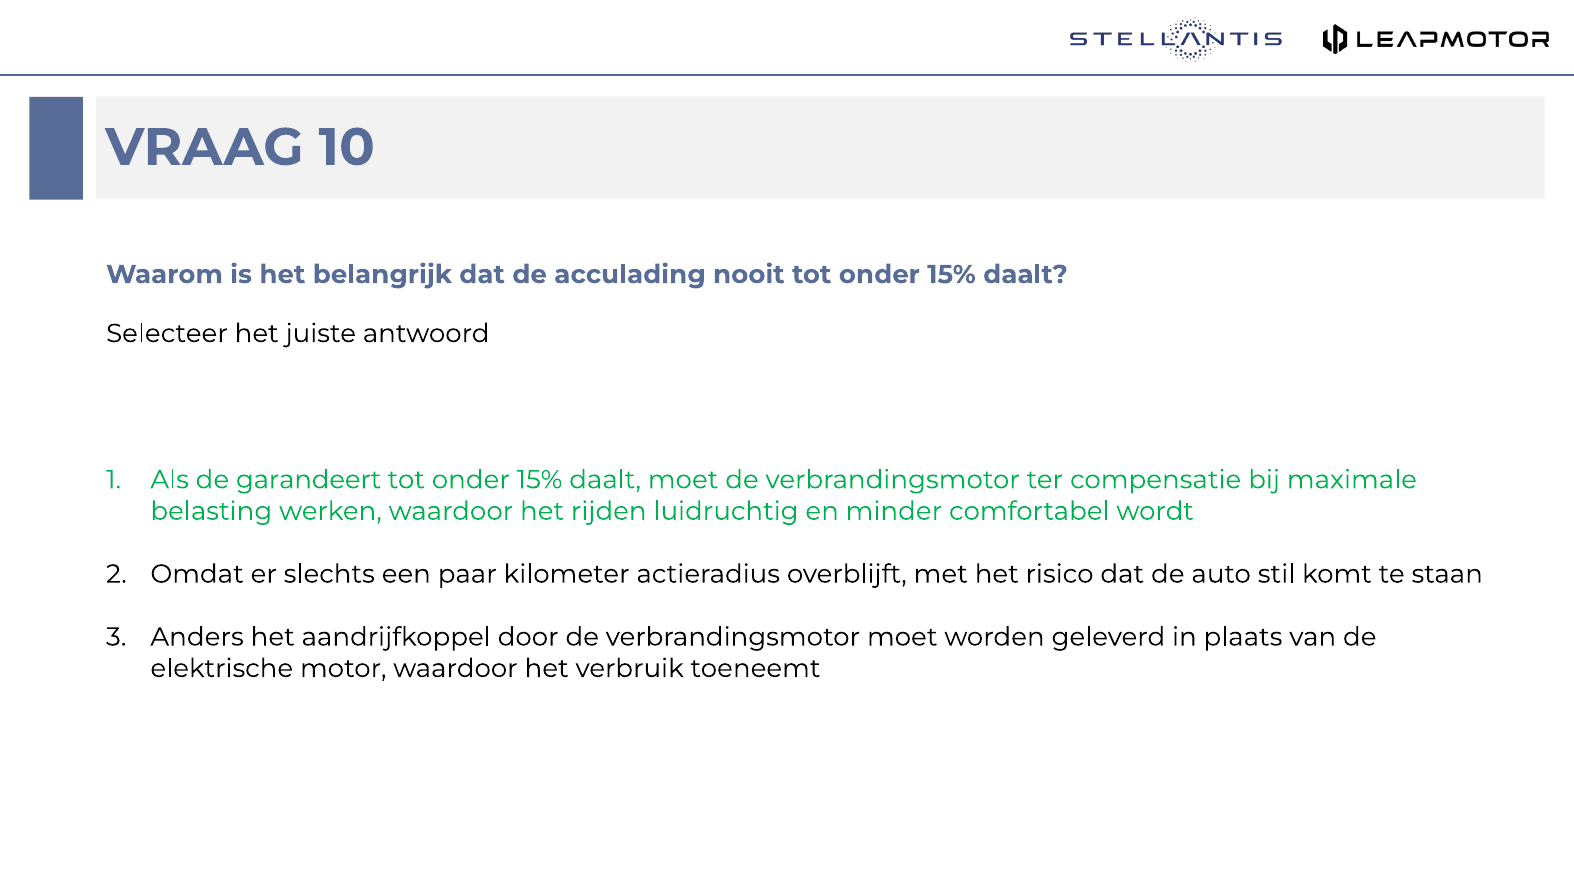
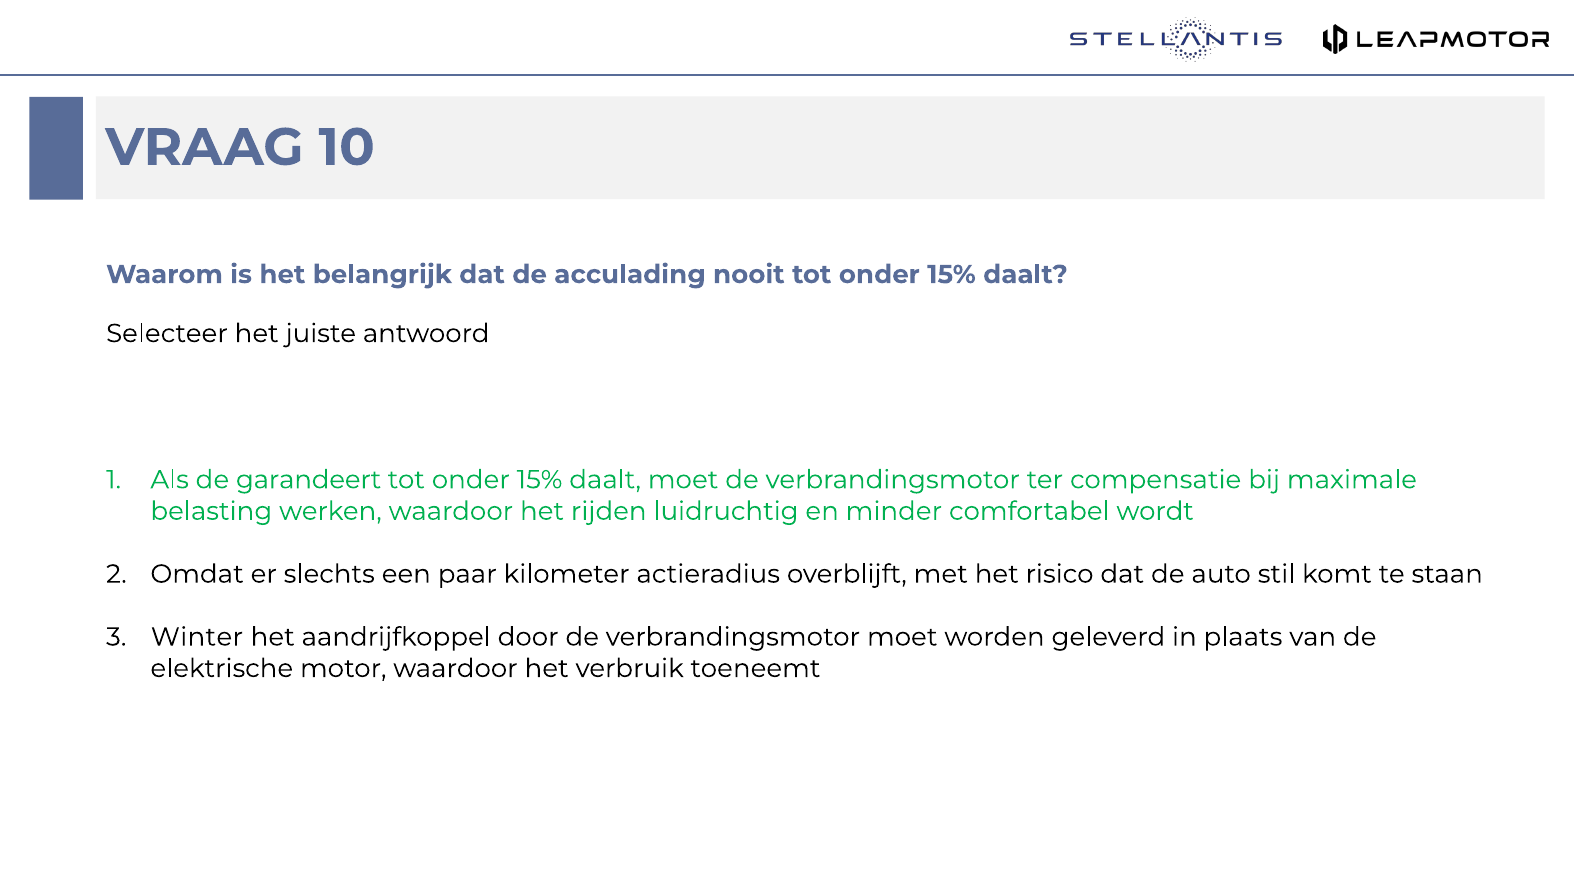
Anders: Anders -> Winter (197, 637)
